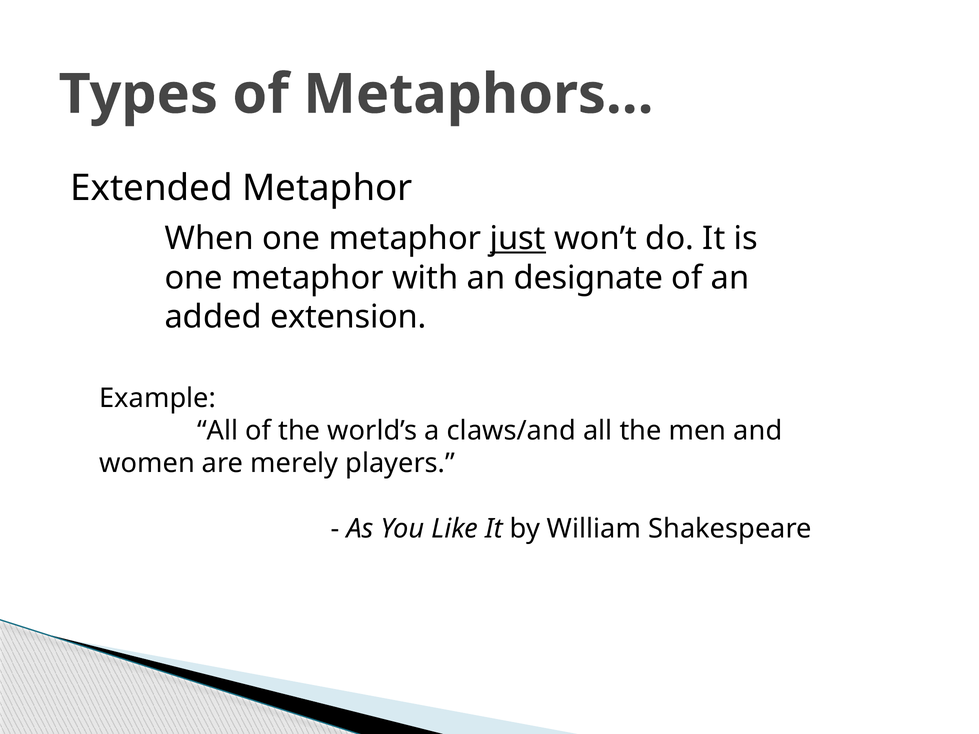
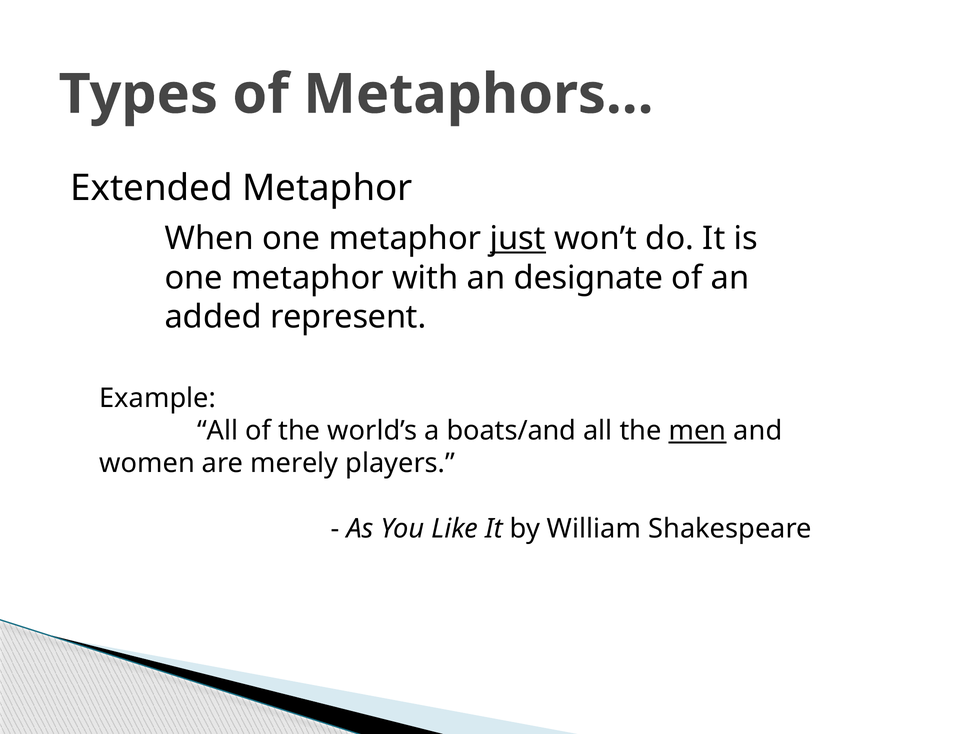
extension: extension -> represent (348, 317)
claws/and: claws/and -> boats/and (511, 431)
men underline: none -> present (697, 431)
